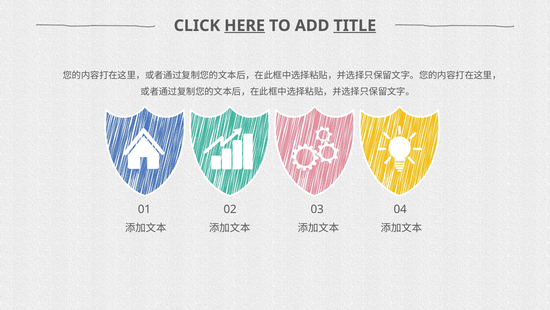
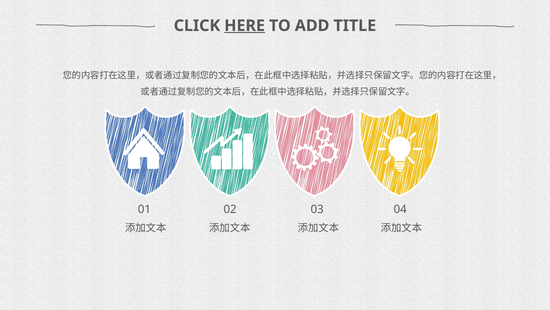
TITLE underline: present -> none (355, 26)
